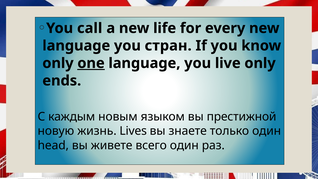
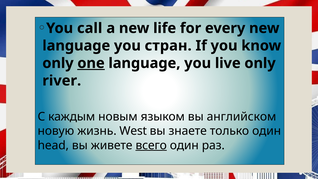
ends: ends -> river (62, 81)
престижной: престижной -> английском (241, 117)
Lives: Lives -> West (133, 131)
всего underline: none -> present (151, 145)
